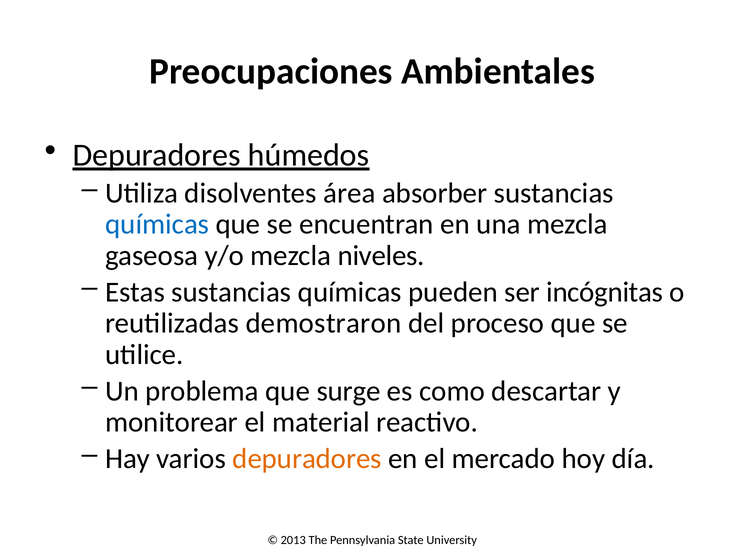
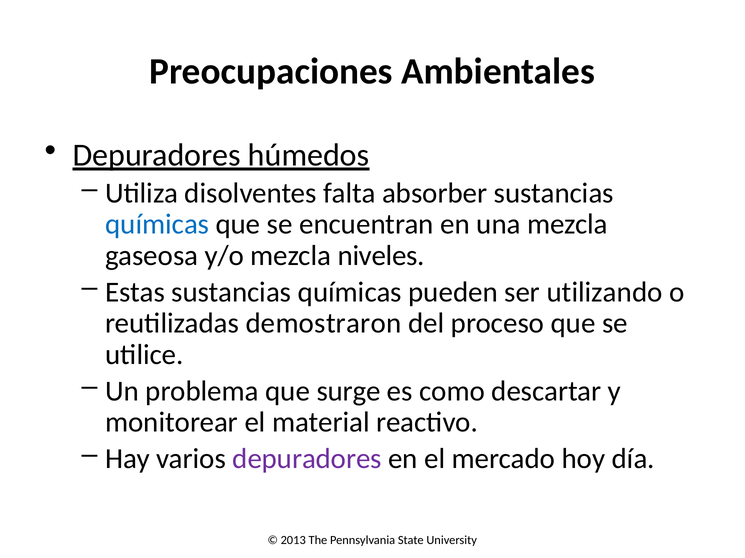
área: área -> falta (349, 193)
incógnitas: incógnitas -> utilizando (605, 293)
depuradores colour: orange -> purple (307, 459)
